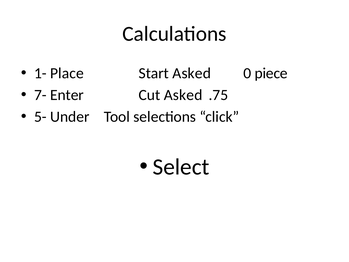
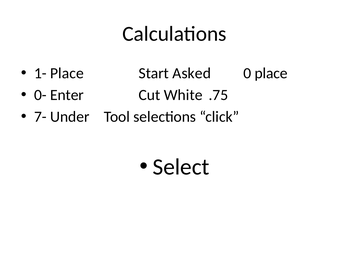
0 piece: piece -> place (271, 73)
7-: 7- -> 0- (40, 95)
Cut Asked: Asked -> White (183, 95)
5-: 5- -> 7- (40, 117)
